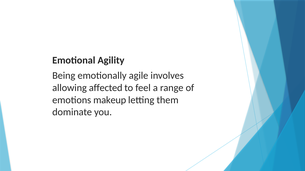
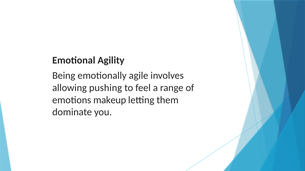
affected: affected -> pushing (106, 88)
